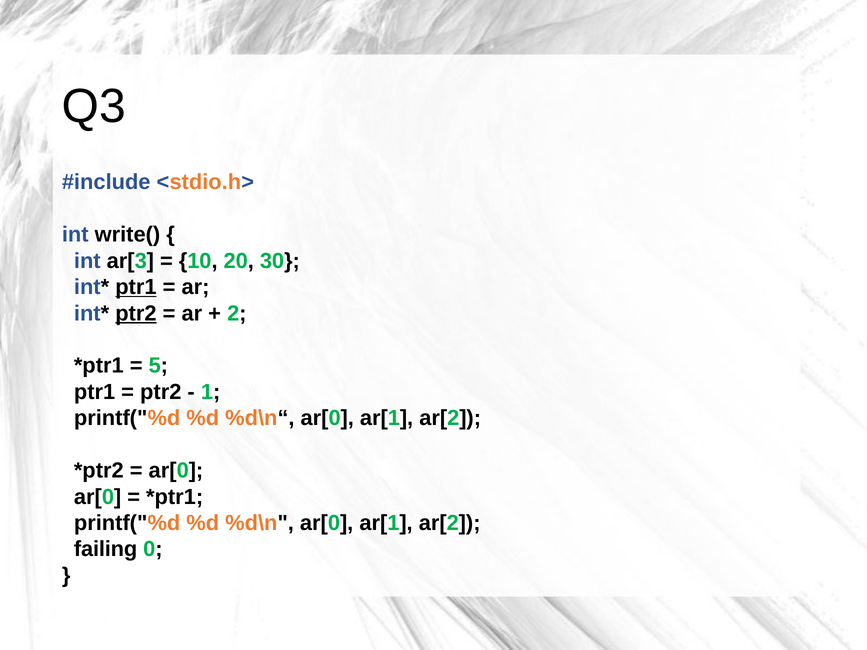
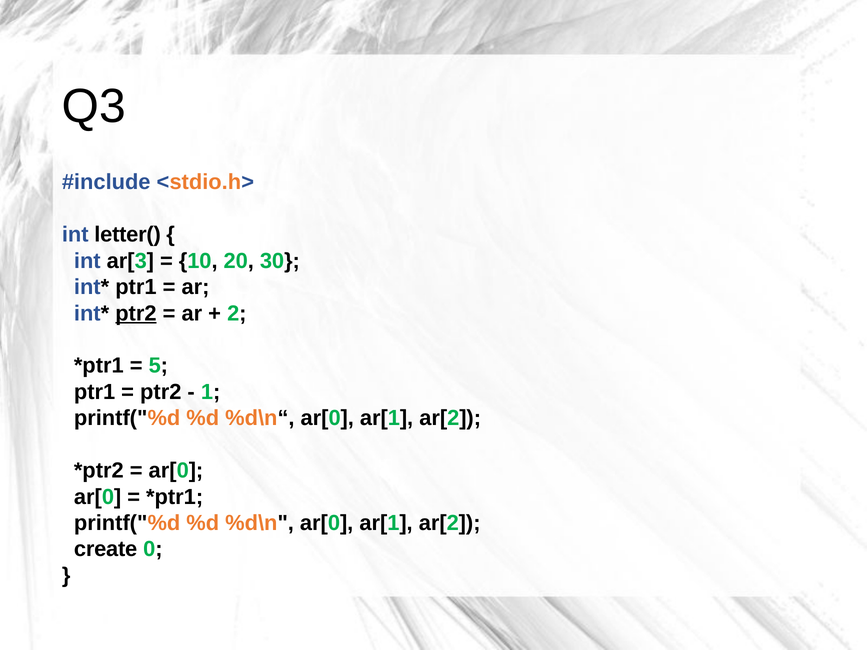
write(: write( -> letter( (128, 235)
ptr1 underline: present -> none (136, 287)
failing: failing -> create (106, 549)
